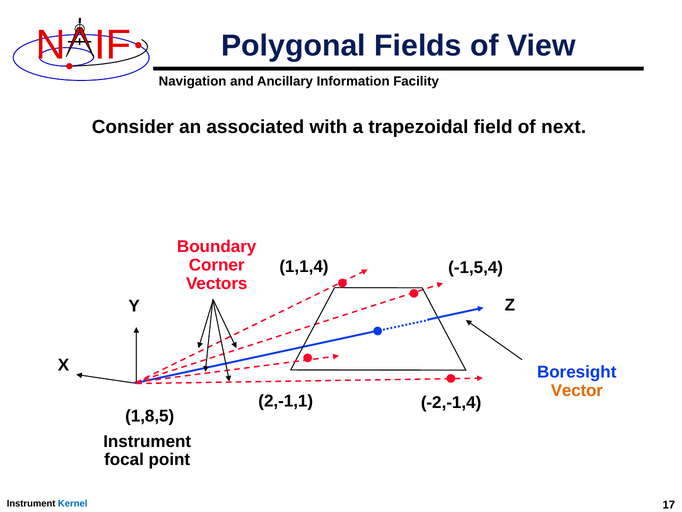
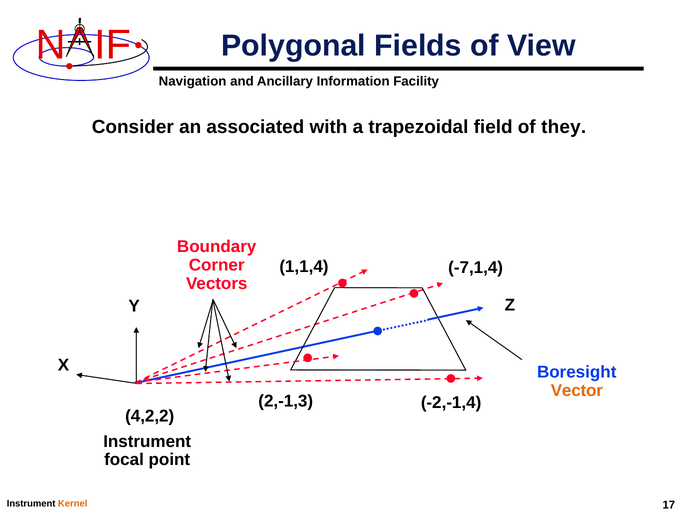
next: next -> they (564, 127)
-1,5,4: -1,5,4 -> -7,1,4 (476, 268)
2,-1,1: 2,-1,1 -> 2,-1,3 (286, 401)
1,8,5: 1,8,5 -> 4,2,2 (150, 416)
Kernel colour: blue -> orange (73, 504)
